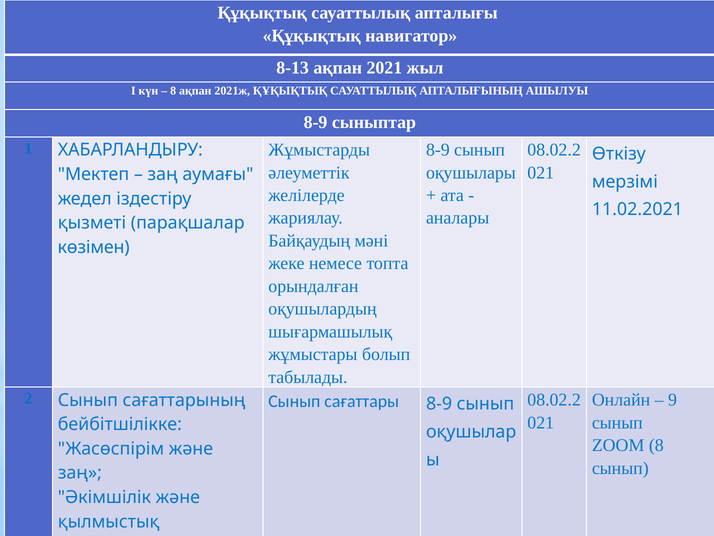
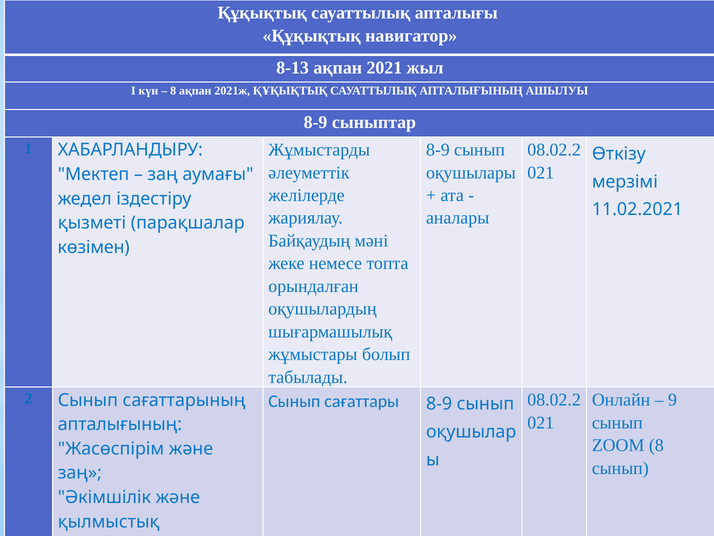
бейбітшілікке: бейбітшілікке -> апталығының (120, 424)
